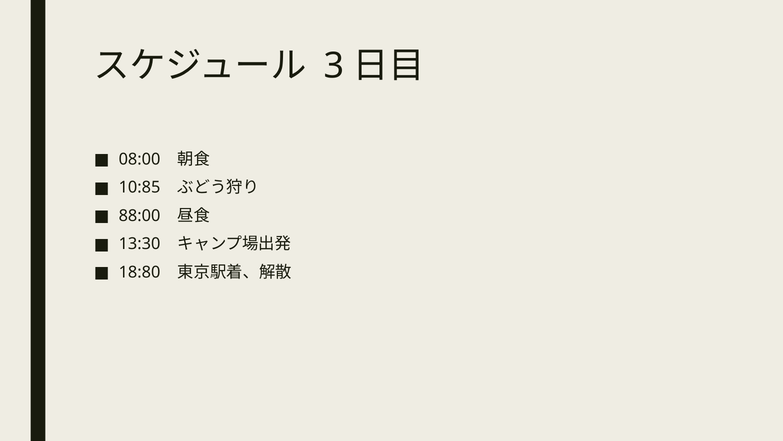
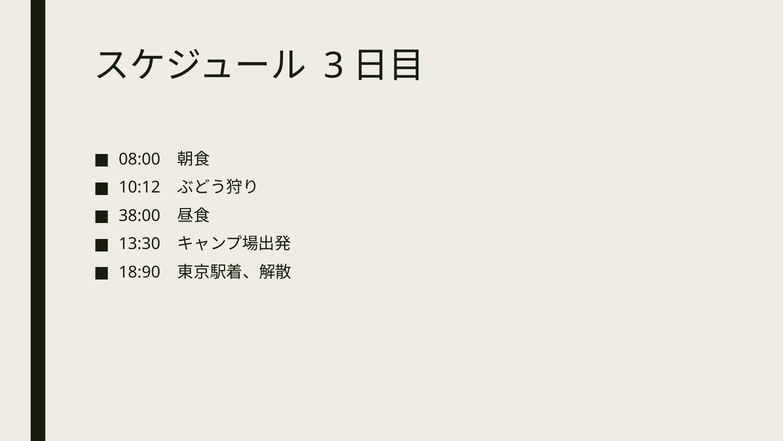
10:85: 10:85 -> 10:12 (139, 187)
88:00: 88:00 -> 38:00 (139, 216)
18:80: 18:80 -> 18:90 (139, 272)
